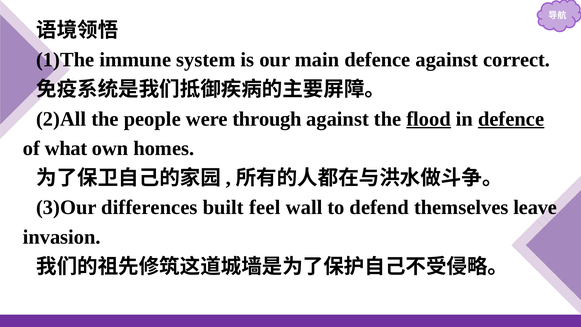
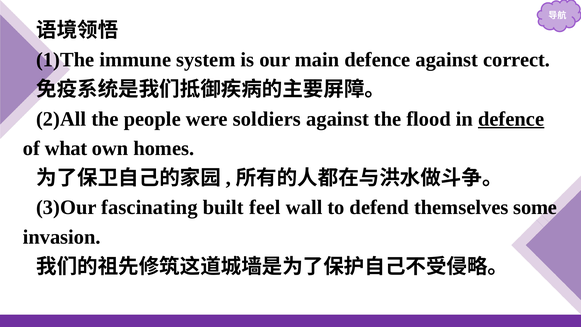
through: through -> soldiers (267, 119)
flood underline: present -> none (429, 119)
differences: differences -> fascinating (149, 207)
leave: leave -> some (535, 207)
